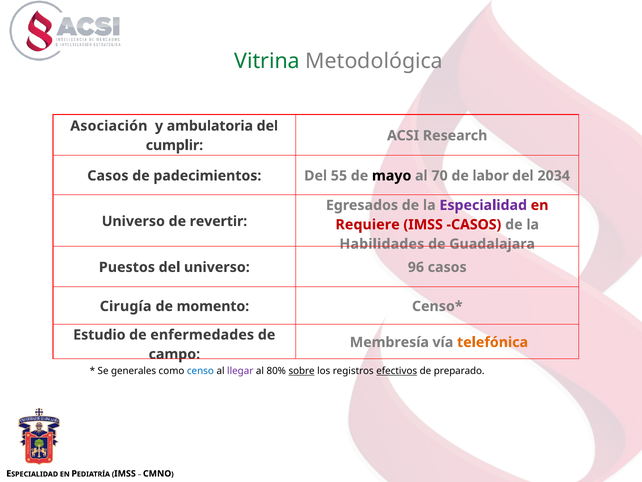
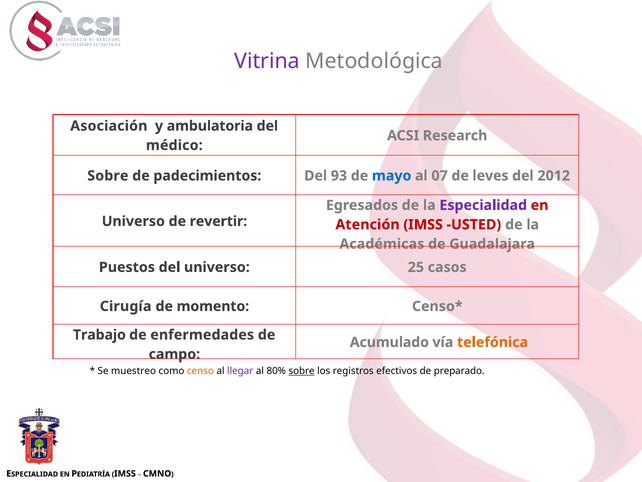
Vitrina colour: green -> purple (267, 61)
cumplir: cumplir -> médico (174, 145)
Casos: Casos -> Sobre (108, 176)
55: 55 -> 93 (339, 176)
mayo colour: black -> blue (392, 176)
70: 70 -> 07 (440, 176)
labor: labor -> leves (491, 176)
2034: 2034 -> 2012 (554, 176)
Requiere: Requiere -> Atención (368, 224)
IMSS CASOS: CASOS -> USTED (474, 224)
Habilidades: Habilidades -> Académicas (382, 244)
96: 96 -> 25 (416, 267)
Estudio: Estudio -> Trabajo (99, 334)
Membresía: Membresía -> Acumulado (389, 342)
generales: generales -> muestreo (134, 371)
censo colour: blue -> orange (200, 371)
efectivos underline: present -> none (397, 371)
